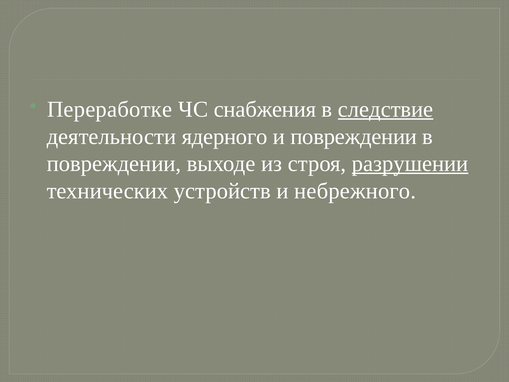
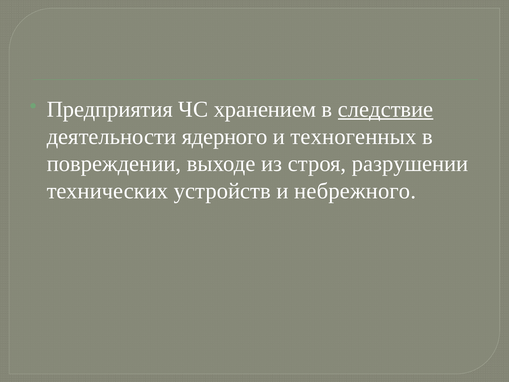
Переработке: Переработке -> Предприятия (110, 109)
снабжения: снабжения -> хранением (265, 109)
и повреждении: повреждении -> техногенных (354, 136)
разрушении underline: present -> none (410, 164)
